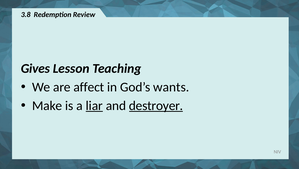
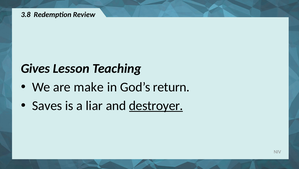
affect: affect -> make (89, 87)
wants: wants -> return (171, 87)
Make: Make -> Saves (47, 106)
liar underline: present -> none (94, 106)
